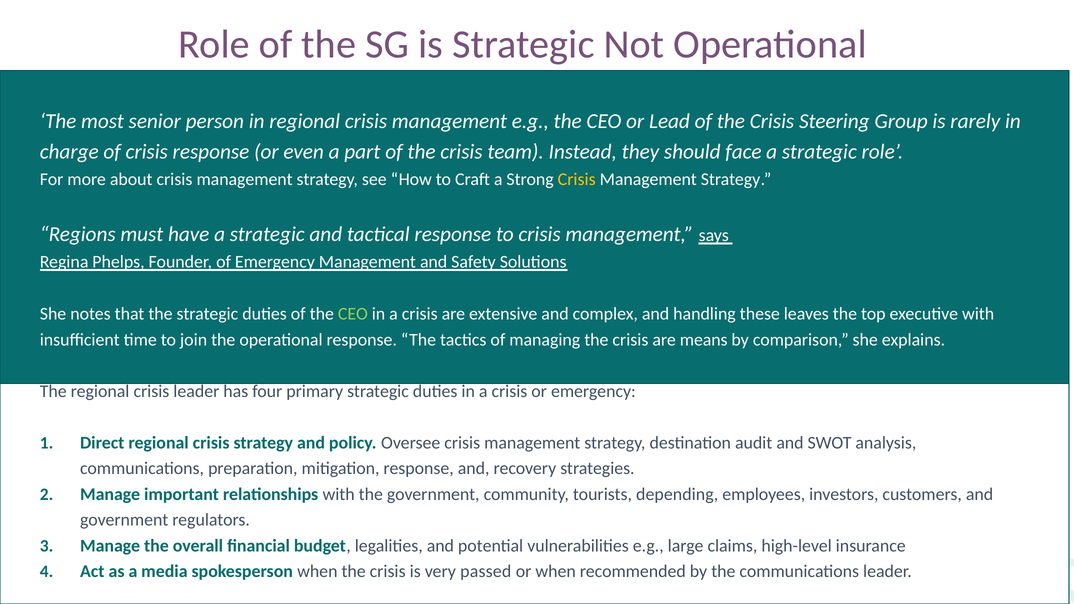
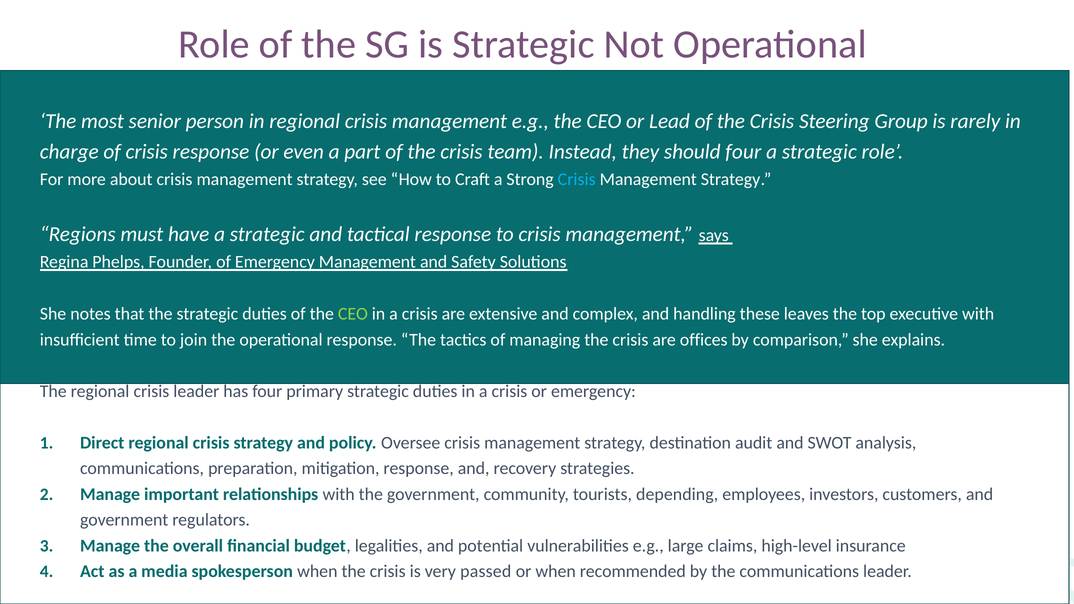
should face: face -> four (743, 152)
Crisis colour: yellow -> light blue (577, 180)
means: means -> offices (704, 340)
